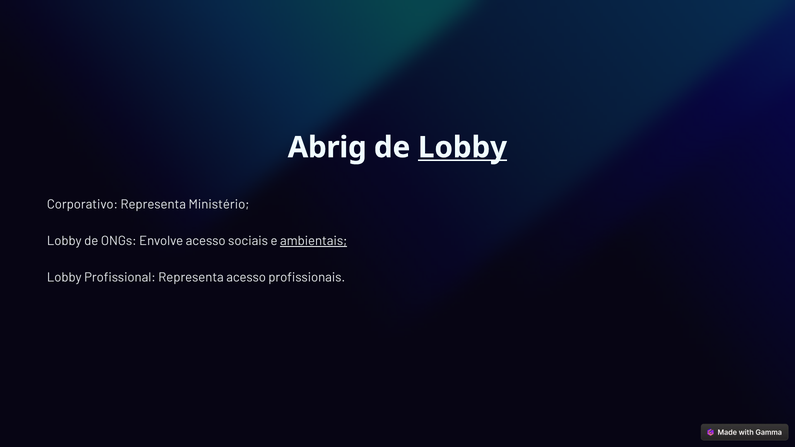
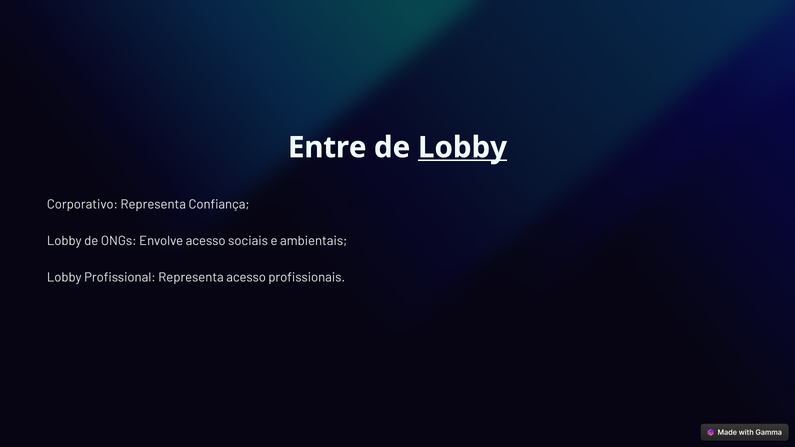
Abrig: Abrig -> Entre (327, 148)
Ministério: Ministério -> Confiança (219, 205)
ambientais underline: present -> none (314, 241)
